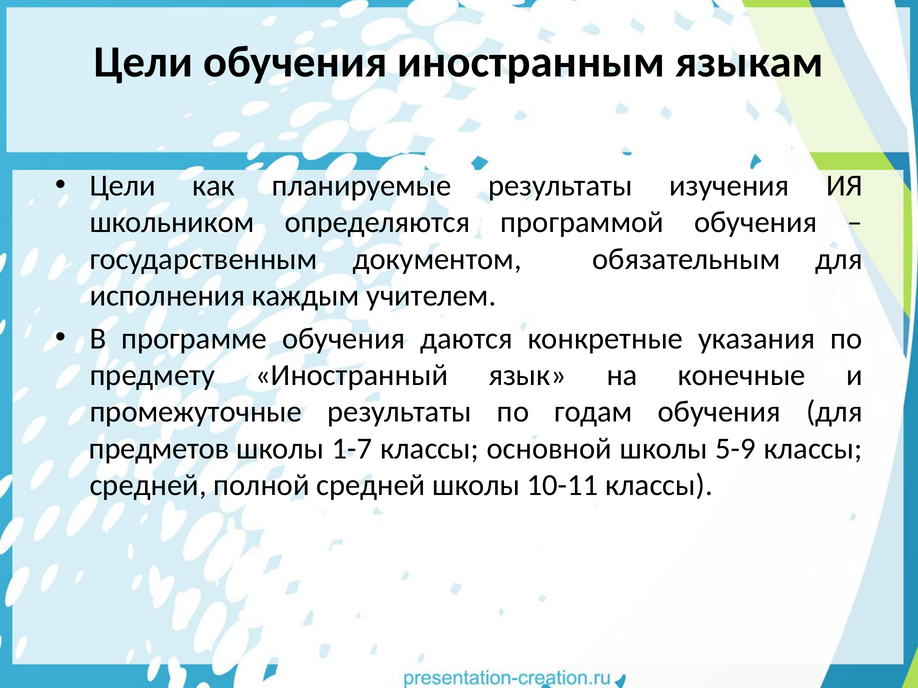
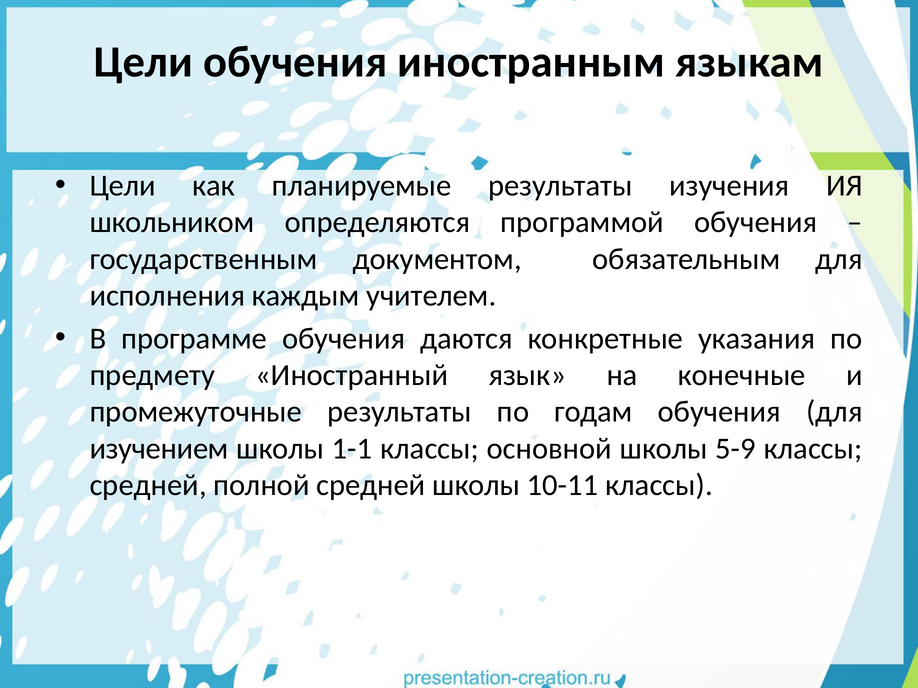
предметов: предметов -> изучением (159, 449)
1-7: 1-7 -> 1-1 (352, 449)
